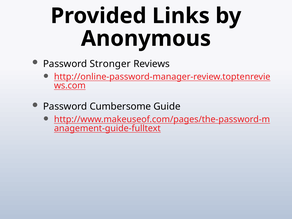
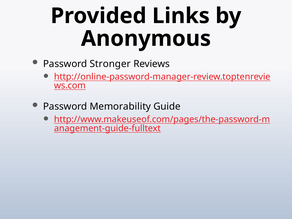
Cumbersome: Cumbersome -> Memorability (120, 106)
